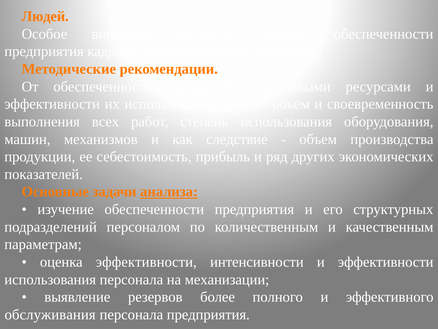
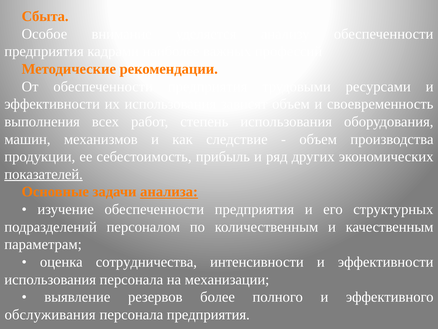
Людей: Людей -> Сбыта (45, 16)
показателей underline: none -> present (44, 174)
оценка эффективности: эффективности -> сотрудничества (146, 262)
